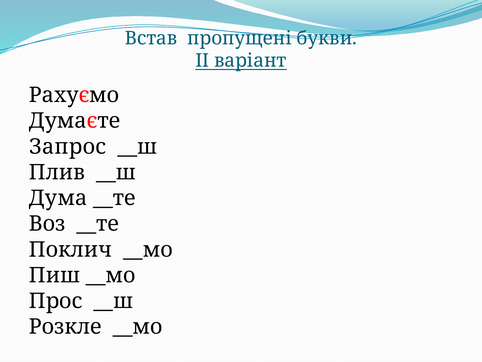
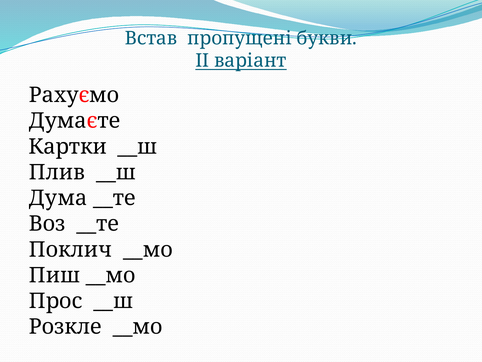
Запрос: Запрос -> Картки (68, 146)
